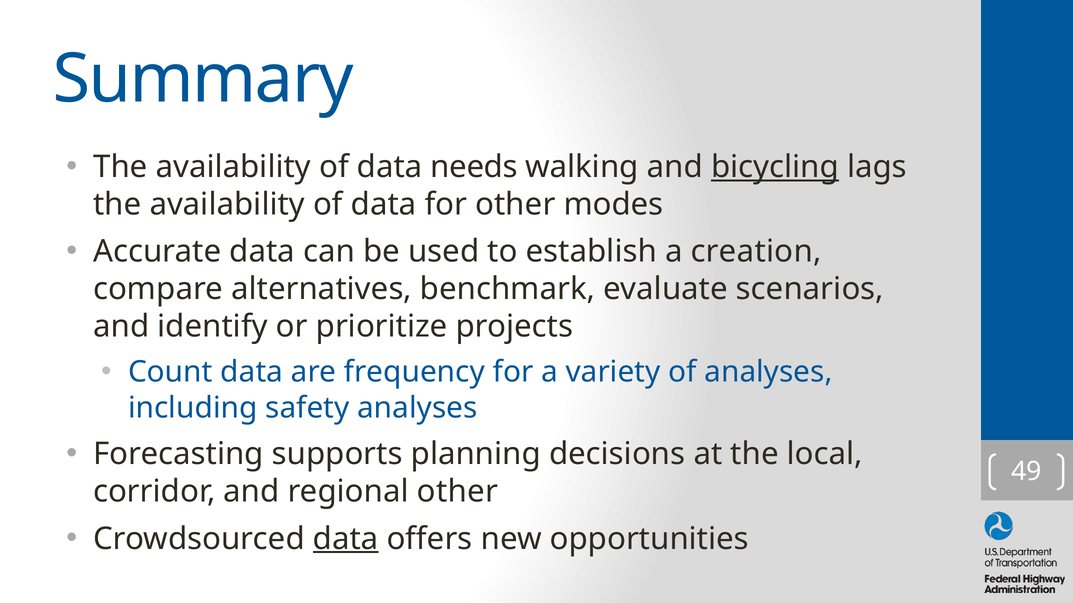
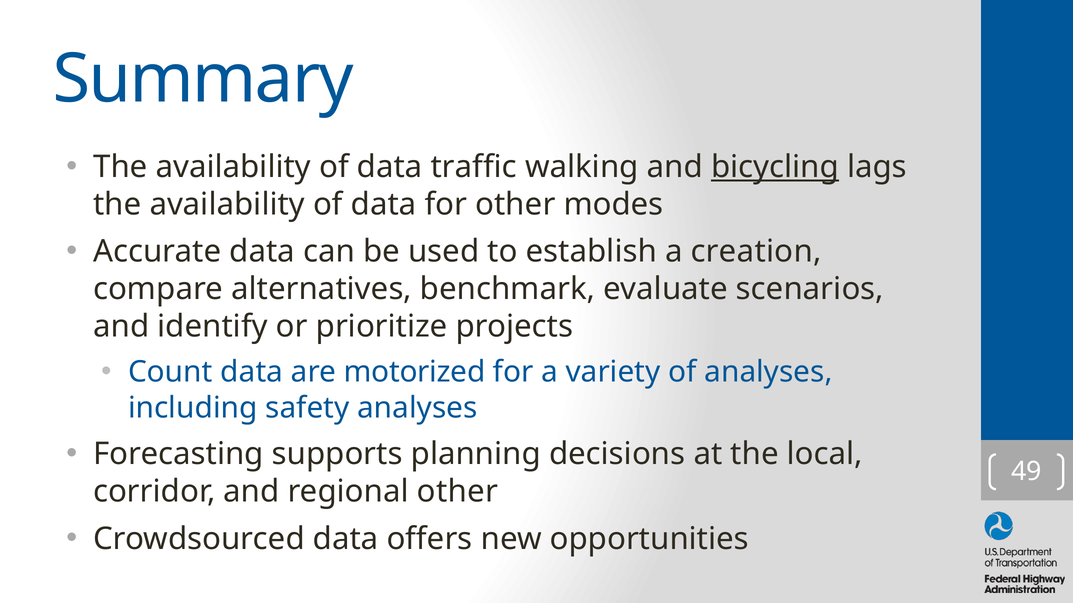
needs: needs -> traffic (474, 167)
frequency: frequency -> motorized (415, 372)
data underline: present -> none (346, 539)
